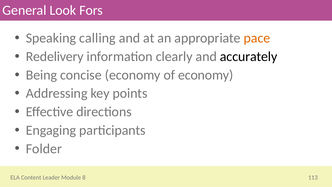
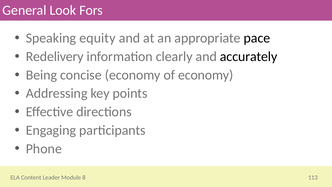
calling: calling -> equity (97, 38)
pace colour: orange -> black (257, 38)
Folder: Folder -> Phone (44, 148)
